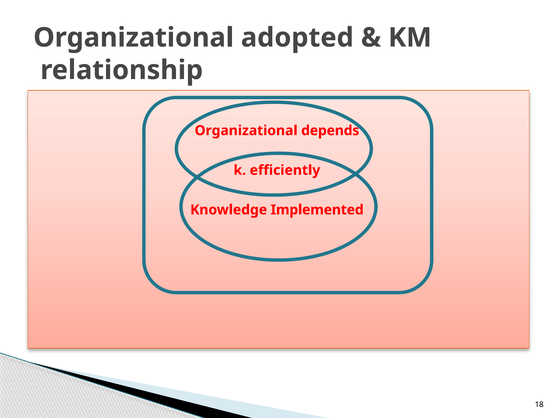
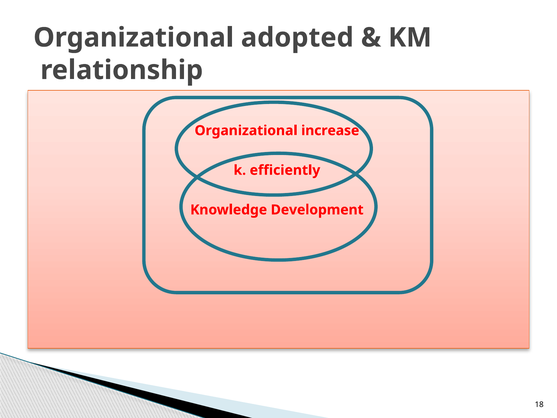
depends: depends -> increase (330, 130)
Implemented: Implemented -> Development (317, 210)
